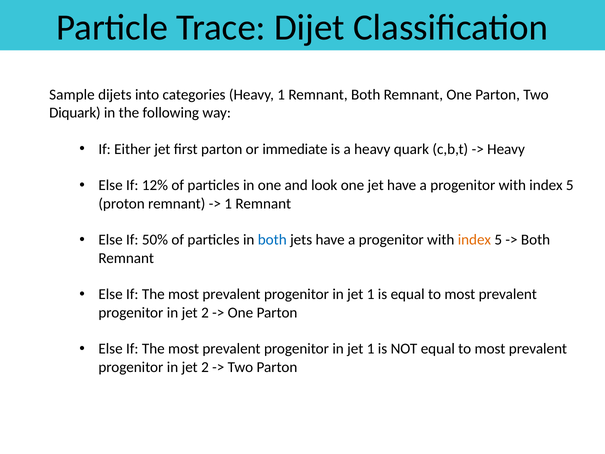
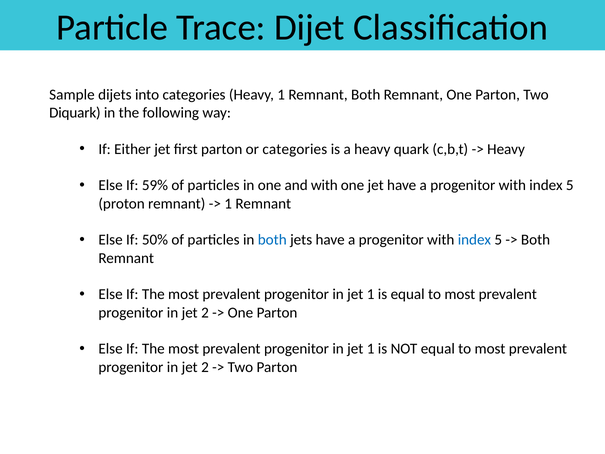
or immediate: immediate -> categories (295, 149)
12%: 12% -> 59% (155, 185)
and look: look -> with (324, 185)
index colour: orange -> blue (474, 240)
